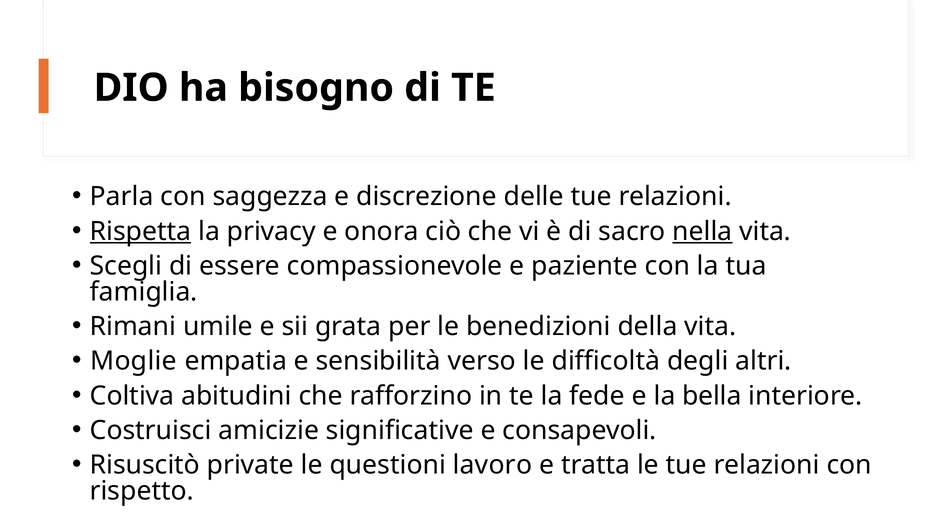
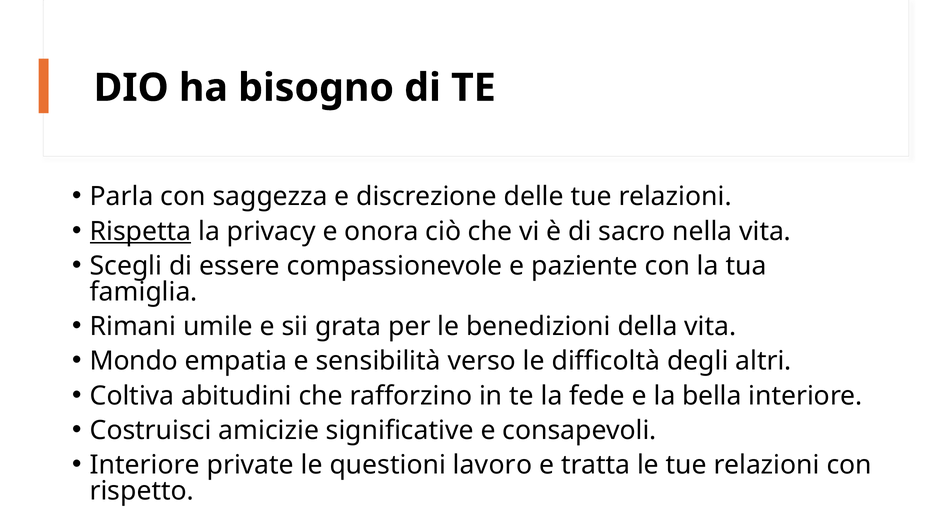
nella underline: present -> none (702, 232)
Moglie: Moglie -> Mondo (134, 362)
Risuscitò: Risuscitò -> Interiore (145, 466)
